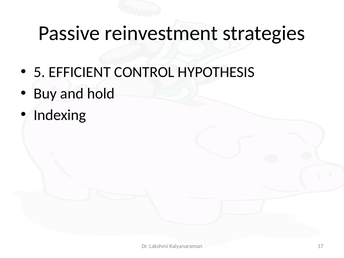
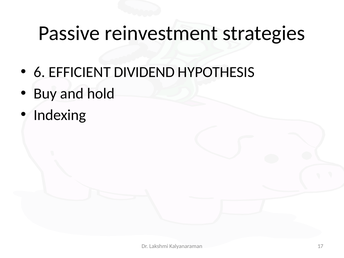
5: 5 -> 6 (39, 72)
CONTROL: CONTROL -> DIVIDEND (144, 72)
